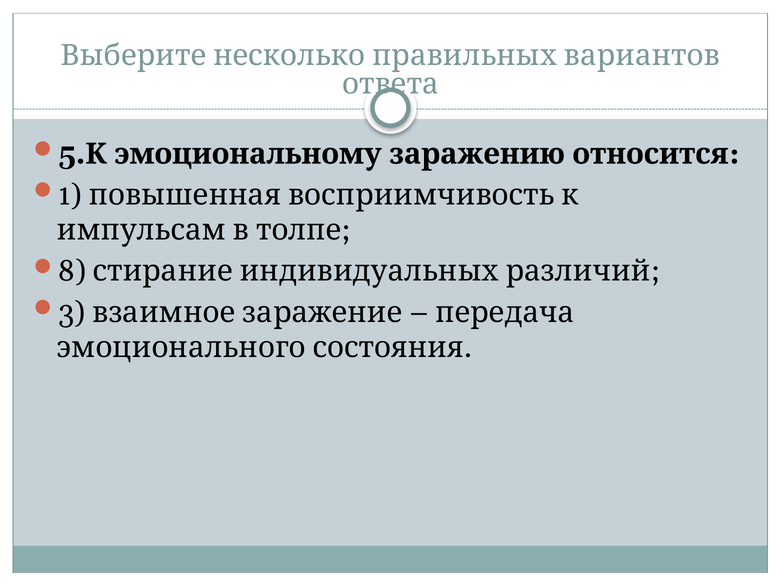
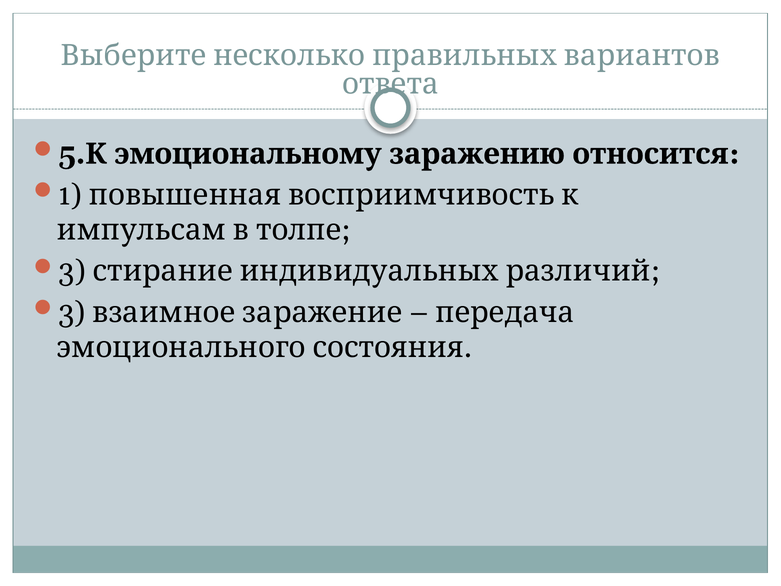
8: 8 -> 3 (72, 271)
